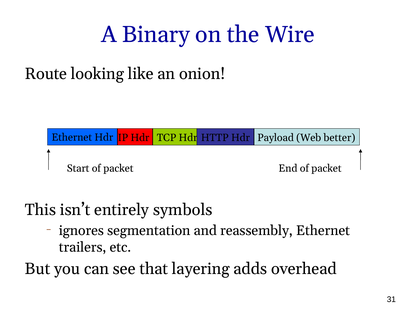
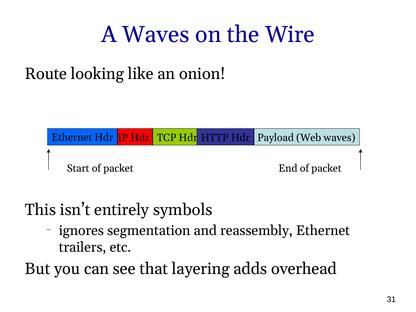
A Binary: Binary -> Waves (156, 35)
Web better: better -> waves (339, 138)
